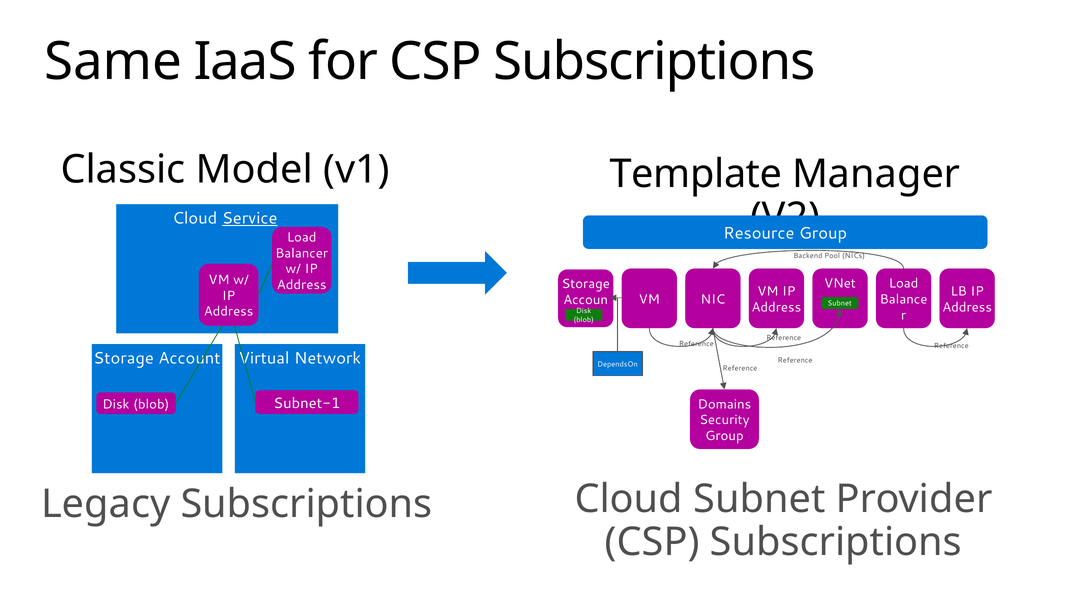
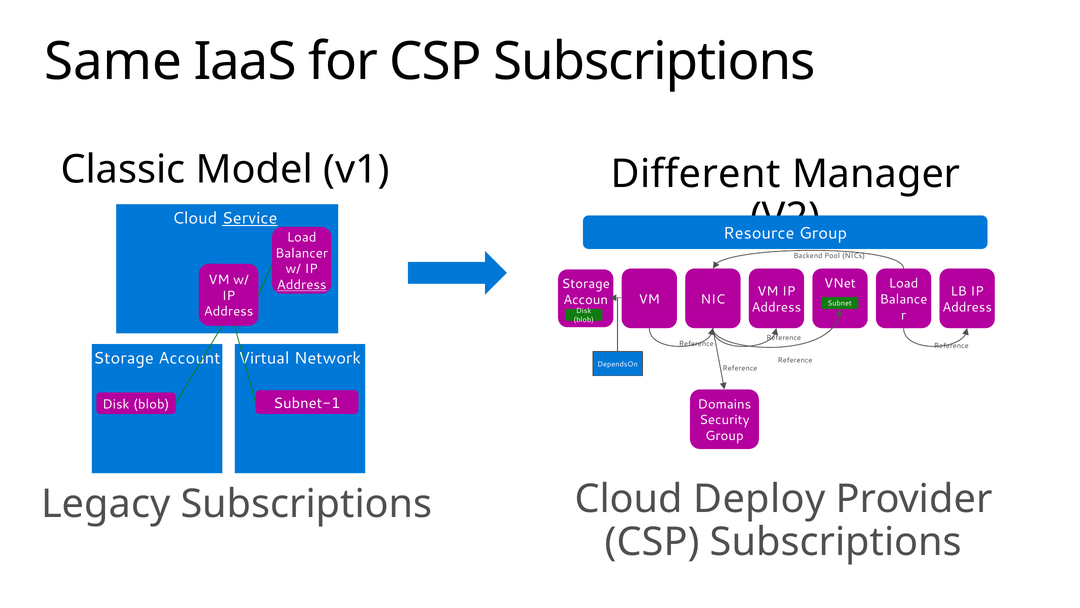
Template: Template -> Different (696, 174)
Address underline: none -> present (302, 285)
Cloud Subnet: Subnet -> Deploy (759, 499)
